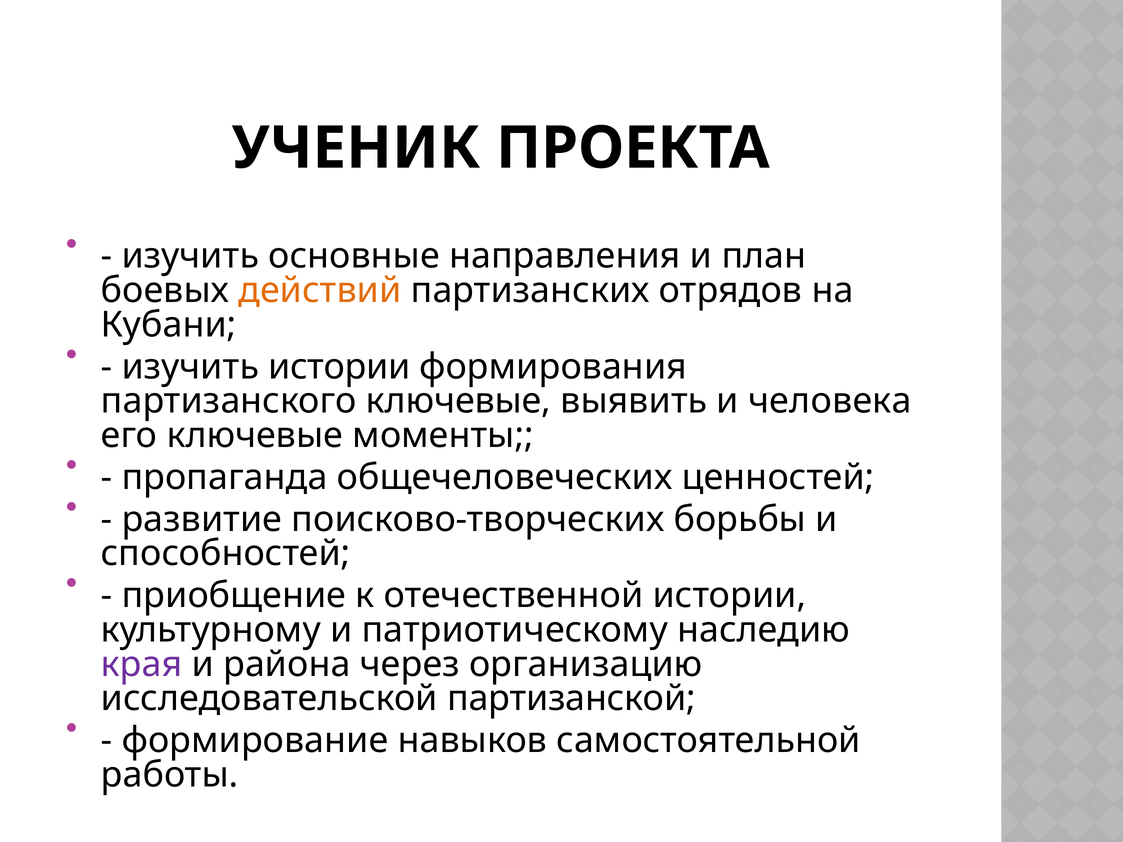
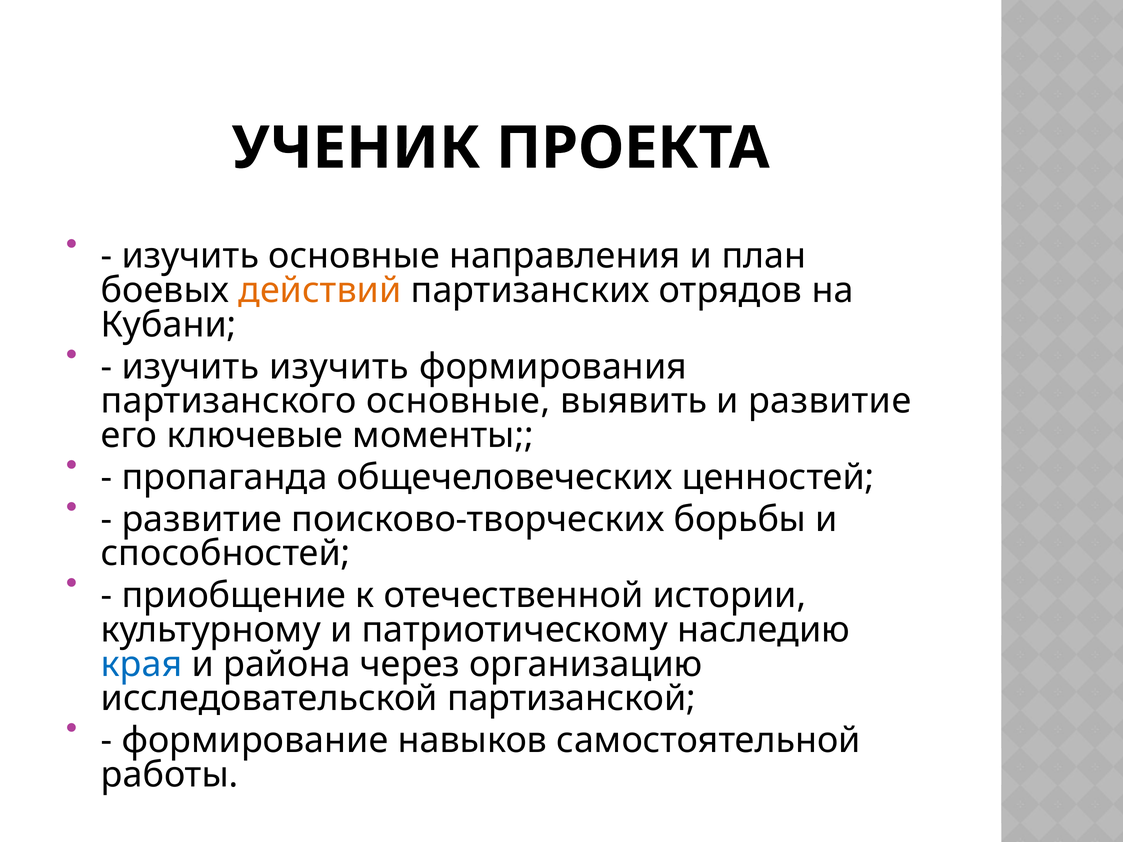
изучить истории: истории -> изучить (339, 367)
партизанского ключевые: ключевые -> основные (458, 401)
и человека: человека -> развитие (830, 401)
края colour: purple -> blue (142, 664)
